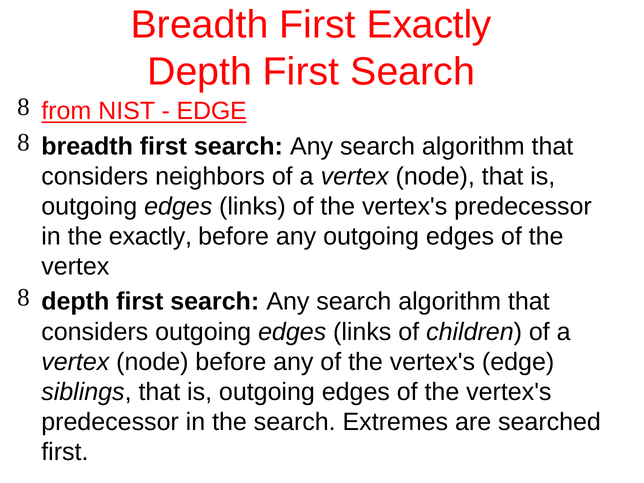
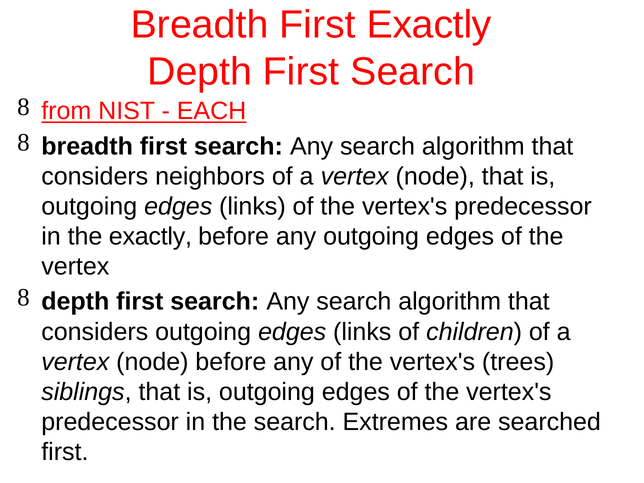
EDGE: EDGE -> EACH (212, 111)
vertex's edge: edge -> trees (518, 362)
